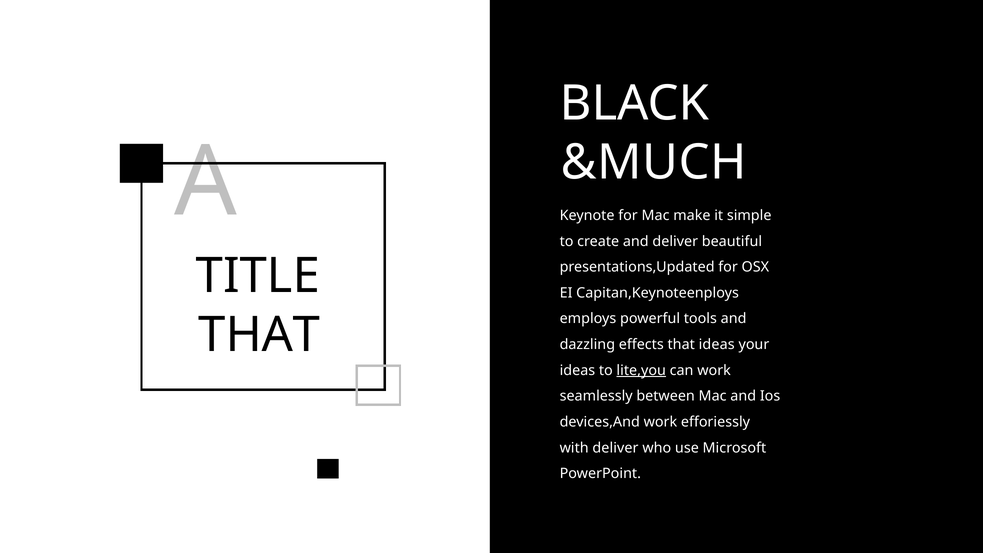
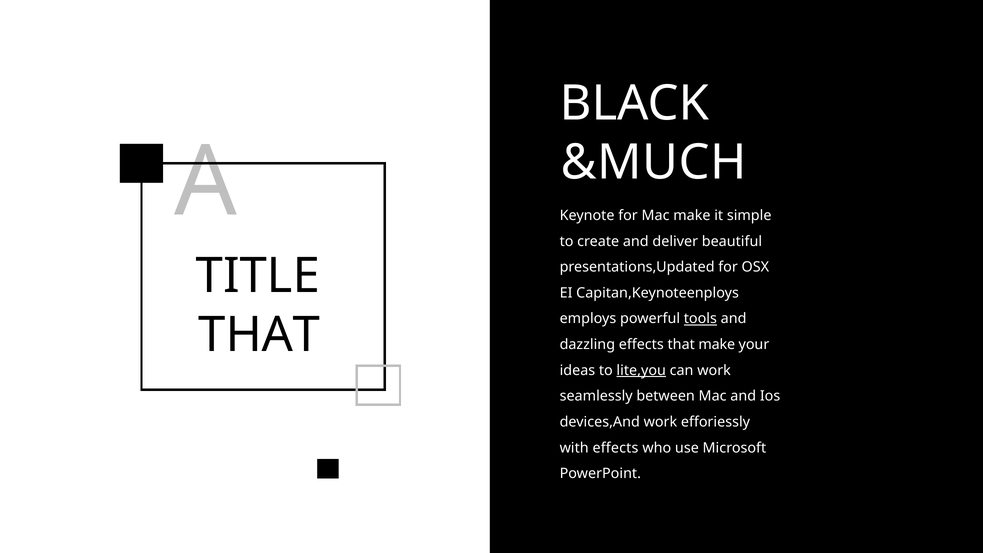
tools underline: none -> present (700, 319)
that ideas: ideas -> make (717, 345)
with deliver: deliver -> effects (615, 448)
